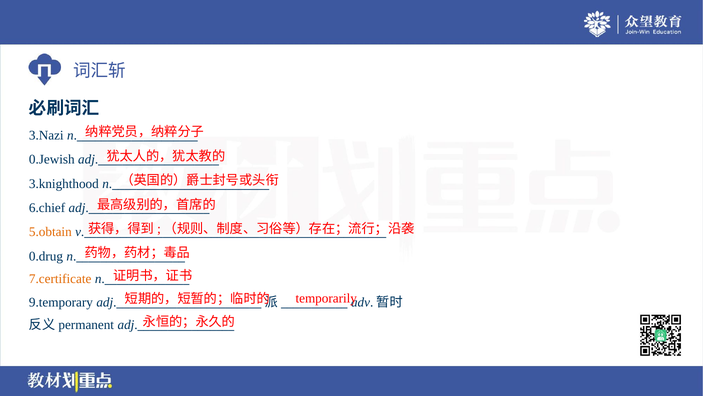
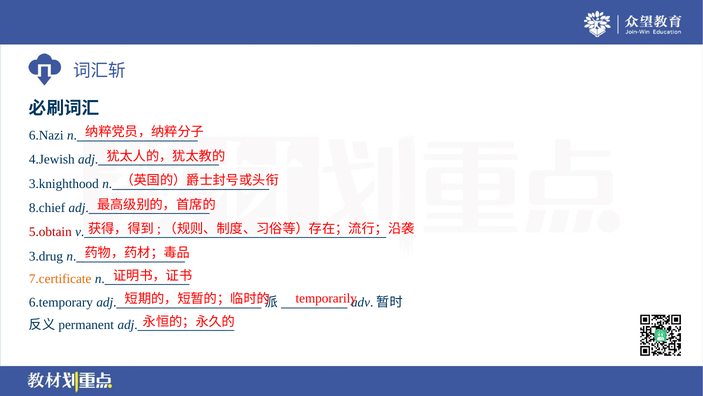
3.Nazi: 3.Nazi -> 6.Nazi (46, 135)
0.Jewish: 0.Jewish -> 4.Jewish (52, 159)
6.chief: 6.chief -> 8.chief (47, 208)
5.obtain colour: orange -> red (50, 232)
0.drug: 0.drug -> 3.drug (46, 256)
9.temporary: 9.temporary -> 6.temporary (61, 302)
